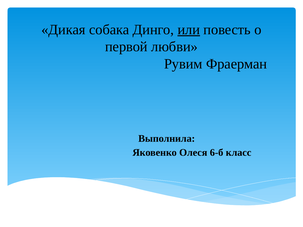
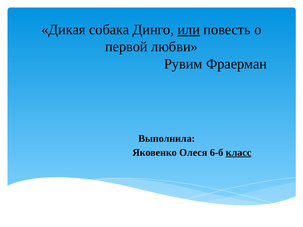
класс underline: none -> present (239, 153)
